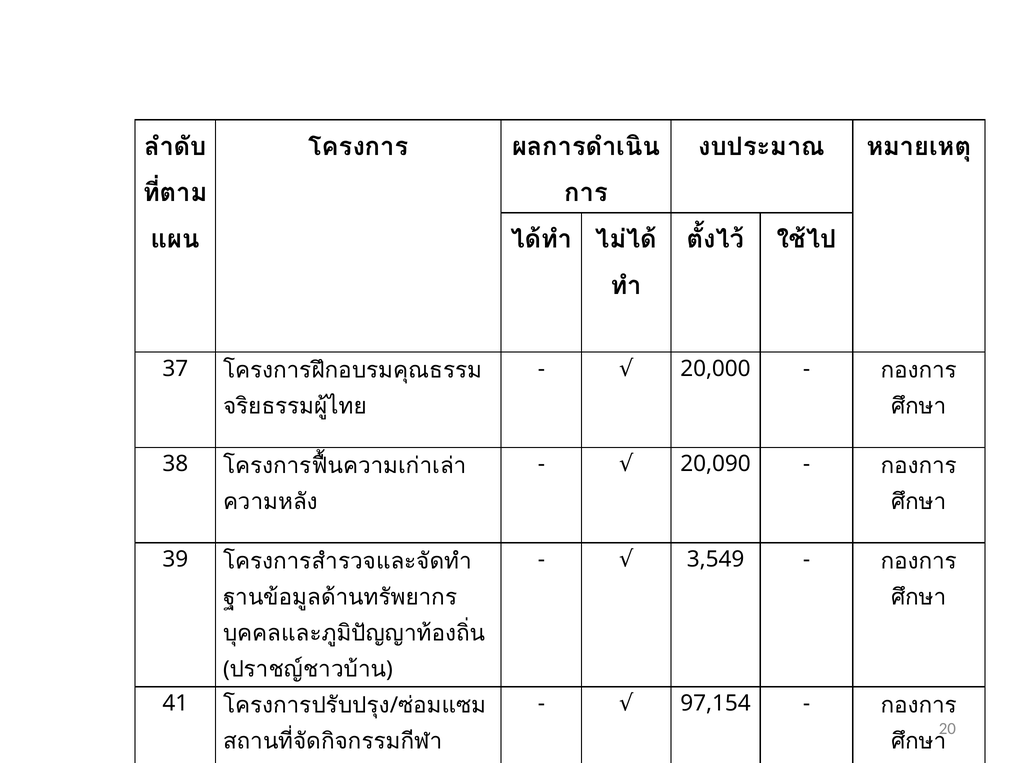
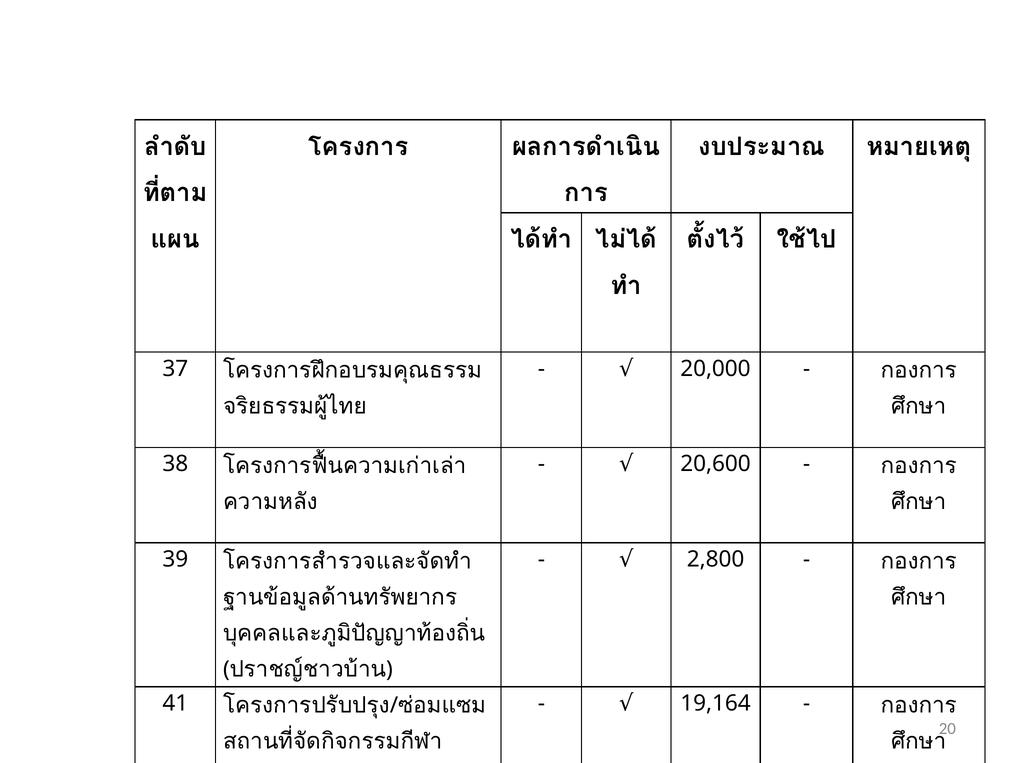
20,090: 20,090 -> 20,600 (715, 464)
3,549: 3,549 -> 2,800 (716, 559)
97,154: 97,154 -> 19,164 (715, 703)
